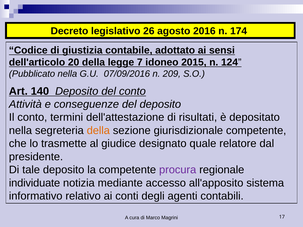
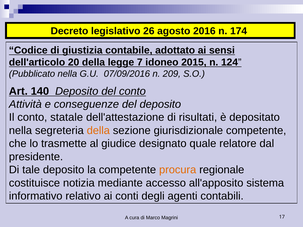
termini: termini -> statale (67, 117)
procura colour: purple -> orange (178, 170)
individuate: individuate -> costituisce (34, 183)
